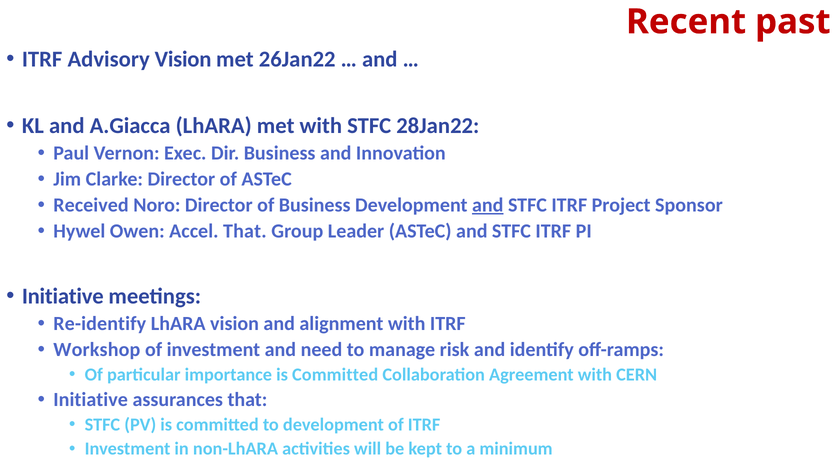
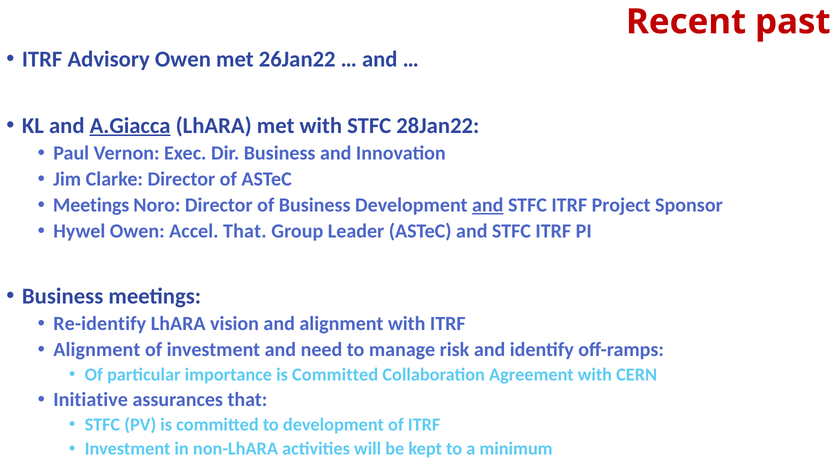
Advisory Vision: Vision -> Owen (183, 59)
A.Giacca underline: none -> present (130, 126)
Received: Received -> Meetings (91, 205)
Initiative: Initiative -> Business (63, 296)
Workshop: Workshop -> Alignment (97, 349)
